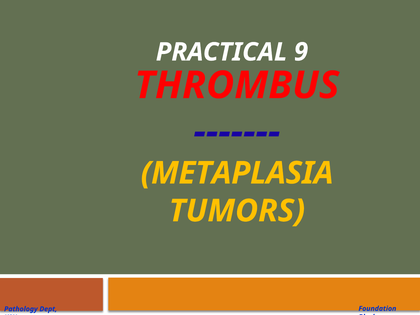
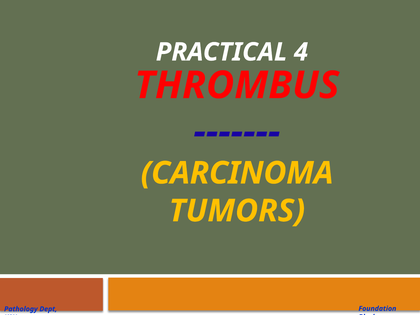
9: 9 -> 4 (301, 52)
METAPLASIA: METAPLASIA -> CARCINOMA (237, 173)
